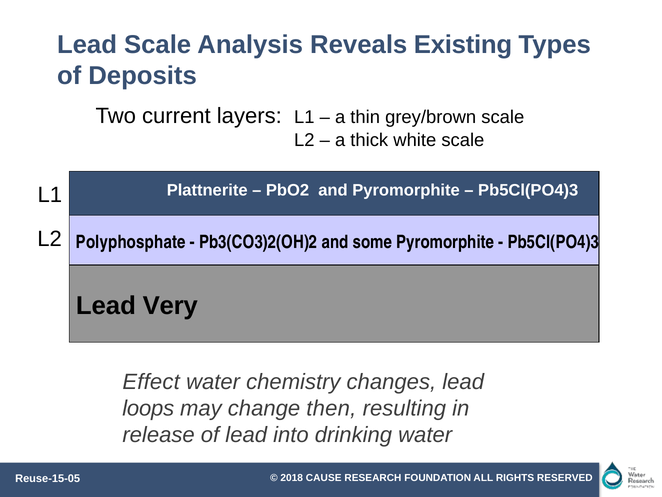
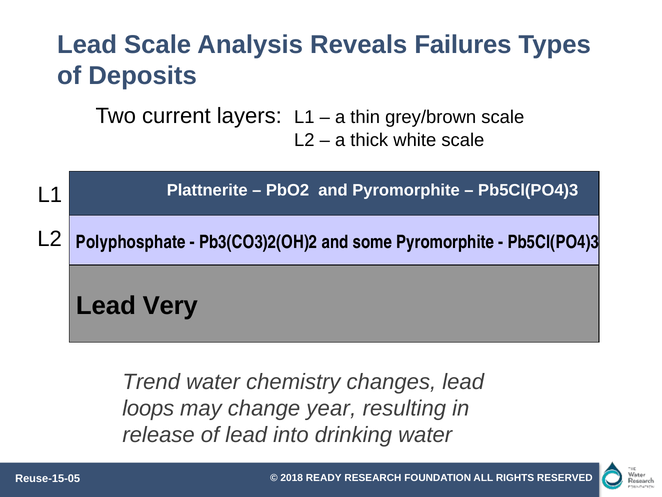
Existing: Existing -> Failures (463, 45)
Effect: Effect -> Trend (151, 382)
then: then -> year (331, 408)
CAUSE: CAUSE -> READY (324, 477)
